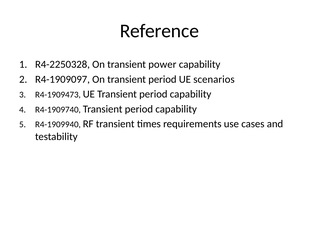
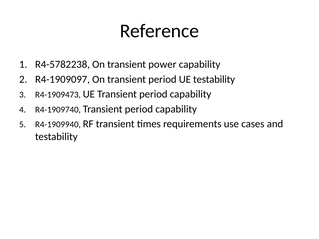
R4-2250328: R4-2250328 -> R4-5782238 (62, 65)
UE scenarios: scenarios -> testability (214, 79)
